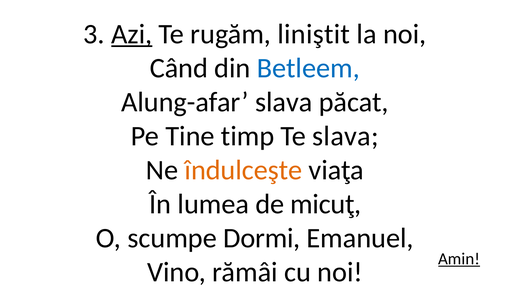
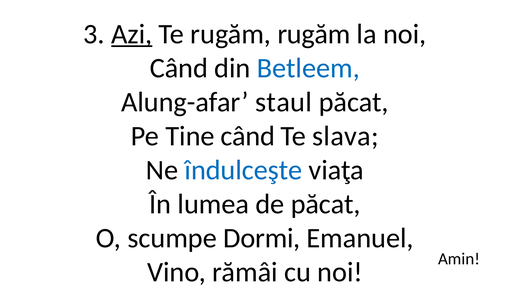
rugăm liniştit: liniştit -> rugăm (314, 34)
Alung-afar slava: slava -> staul (284, 102)
Tine timp: timp -> când (248, 136)
îndulceşte colour: orange -> blue (243, 170)
de micuţ: micuţ -> păcat (326, 204)
Amin underline: present -> none (459, 259)
